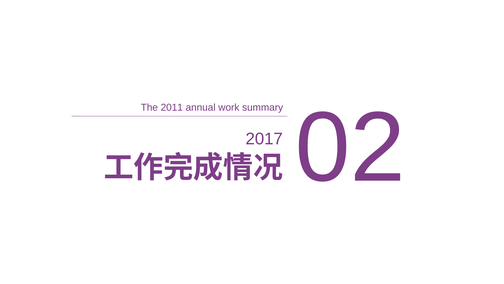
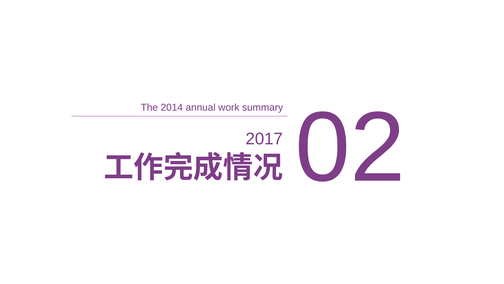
2011: 2011 -> 2014 (172, 107)
